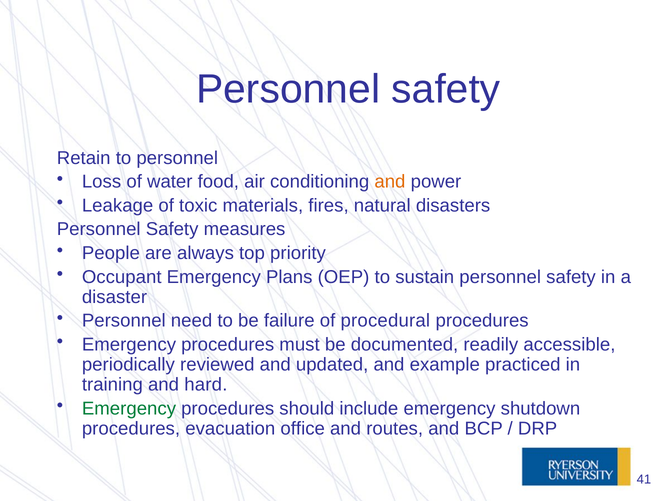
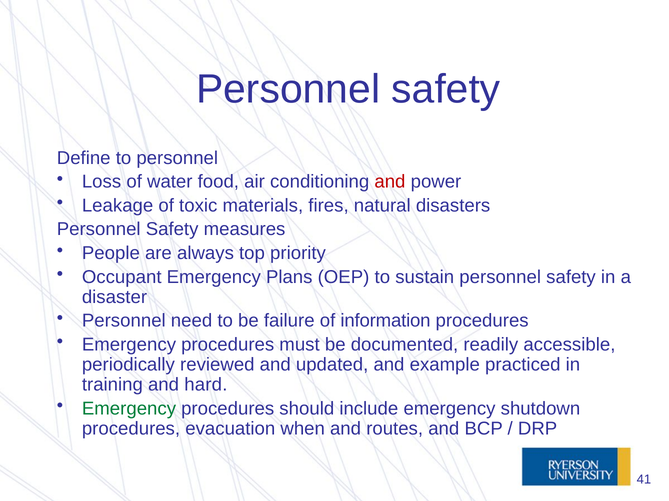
Retain: Retain -> Define (84, 158)
and colour: orange -> red (390, 182)
procedural: procedural -> information (386, 321)
office: office -> when (303, 429)
